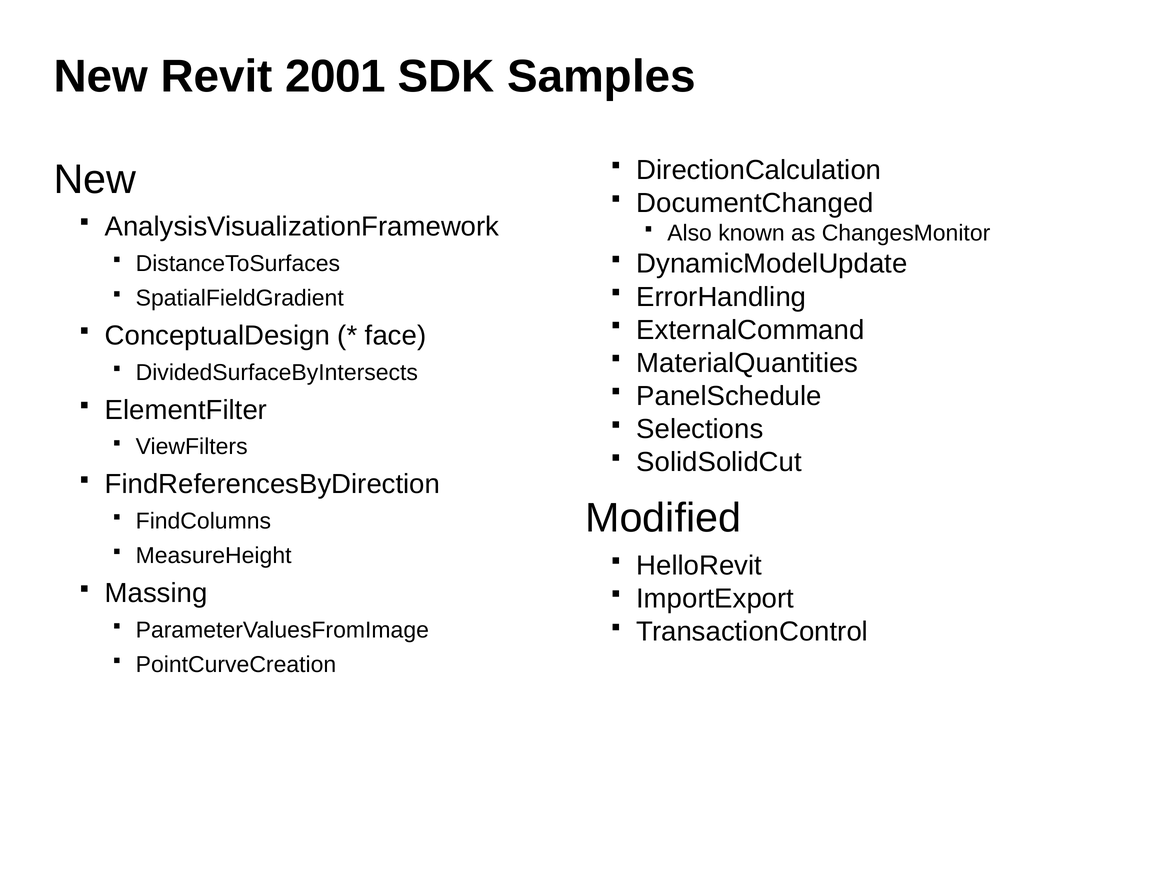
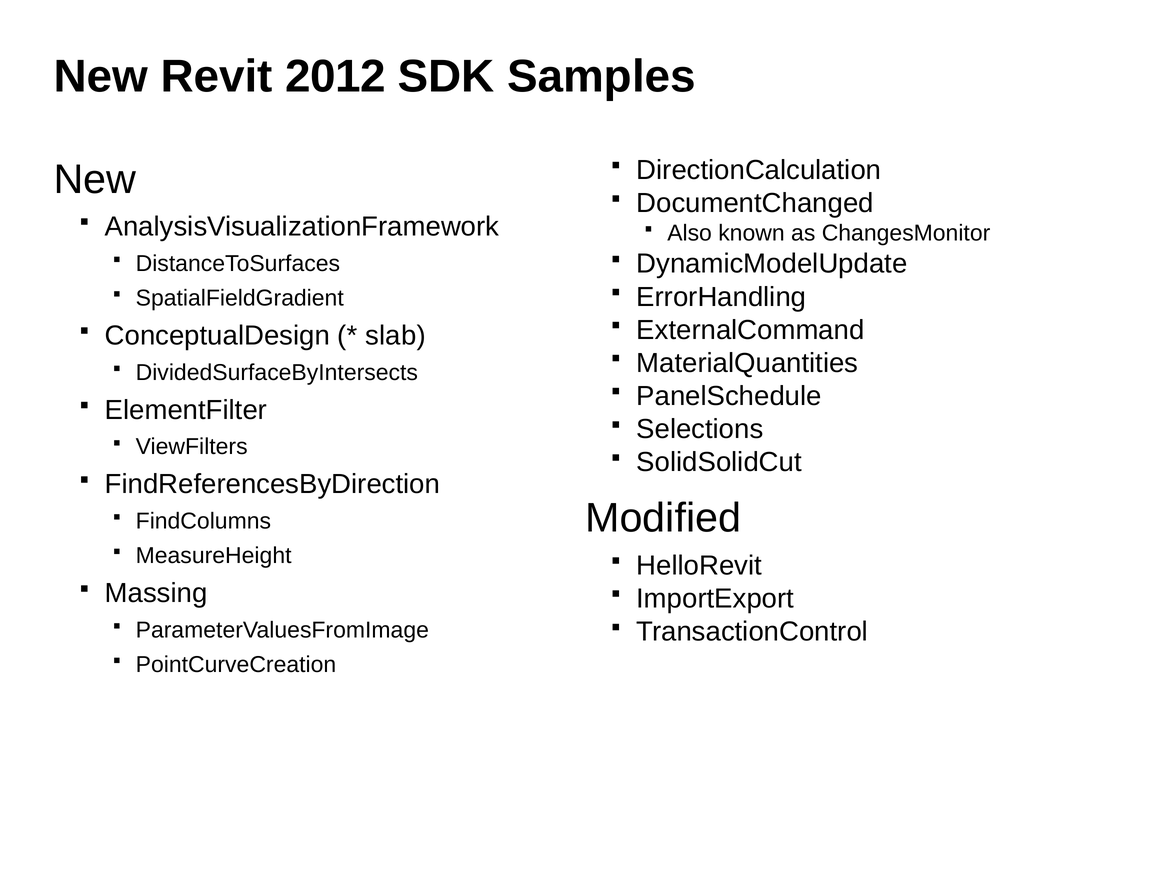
2001: 2001 -> 2012 (335, 76)
face: face -> slab (395, 335)
